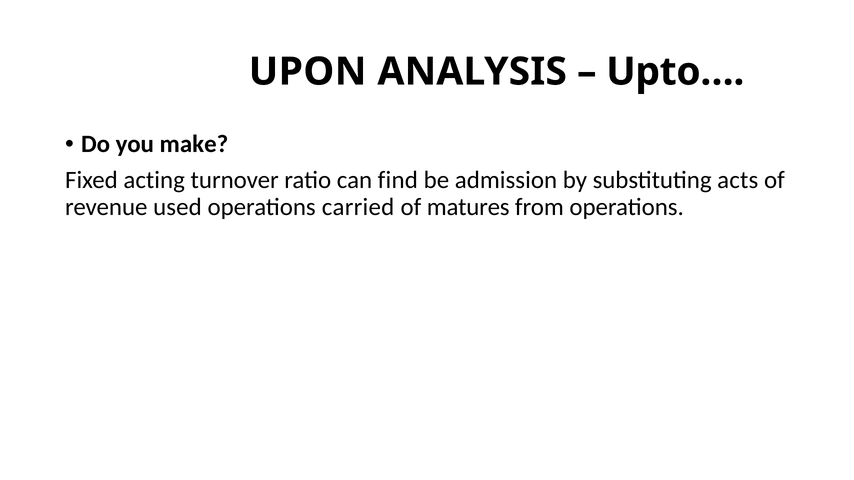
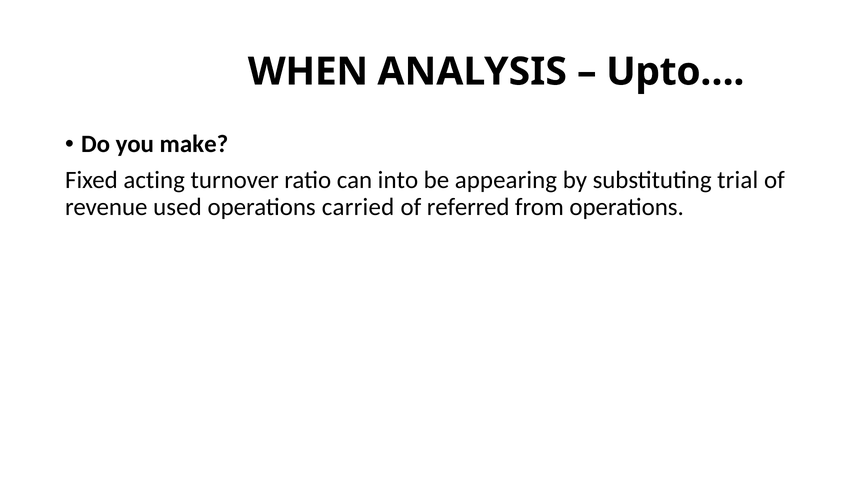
UPON: UPON -> WHEN (308, 72)
find: find -> into (398, 180)
admission: admission -> appearing (506, 180)
acts: acts -> trial (738, 180)
matures: matures -> referred (468, 207)
